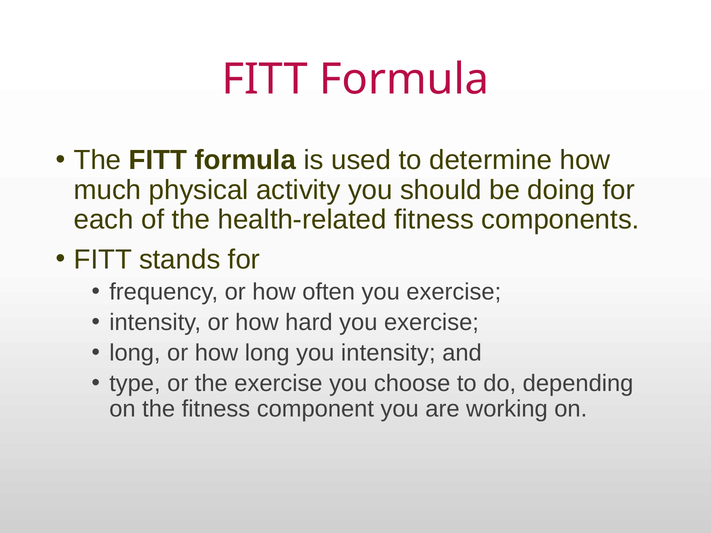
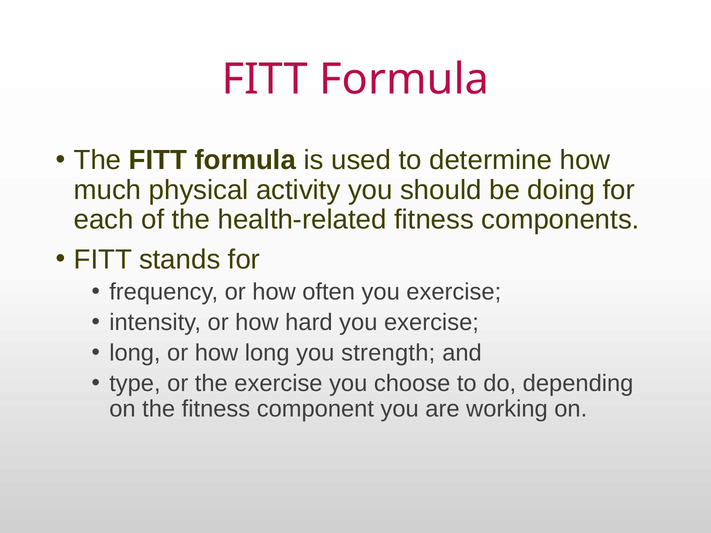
you intensity: intensity -> strength (388, 353)
